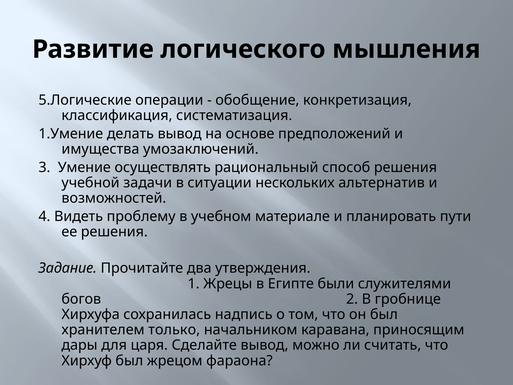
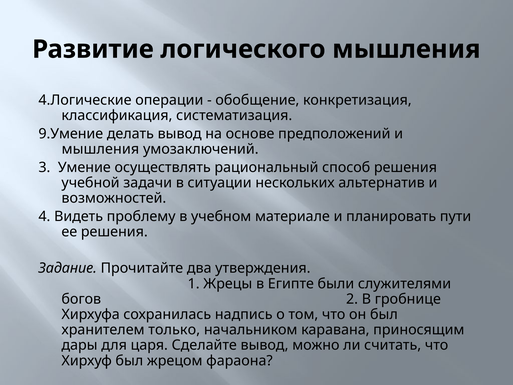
5.Логические: 5.Логические -> 4.Логические (85, 100)
1.Умение: 1.Умение -> 9.Умение (71, 134)
имущества: имущества -> мышления (100, 149)
